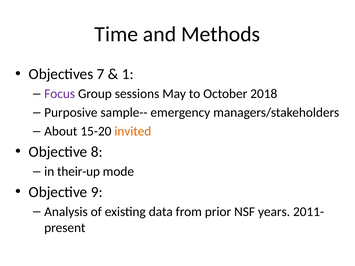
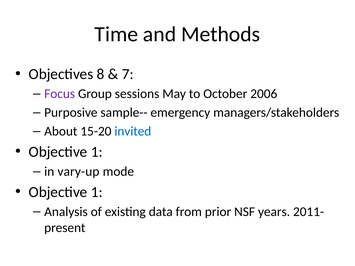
7: 7 -> 8 (101, 74)
1: 1 -> 7 (128, 74)
2018: 2018 -> 2006 (264, 94)
invited colour: orange -> blue (133, 131)
8: 8 -> 1 (97, 152)
their-up: their-up -> vary-up (78, 172)
9: 9 -> 1 (97, 192)
